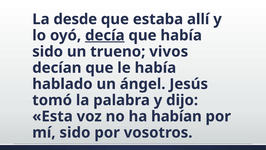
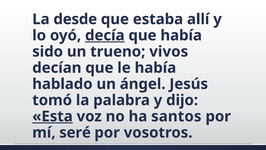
Esta underline: none -> present (53, 116)
habían: habían -> santos (176, 116)
mí sido: sido -> seré (75, 132)
